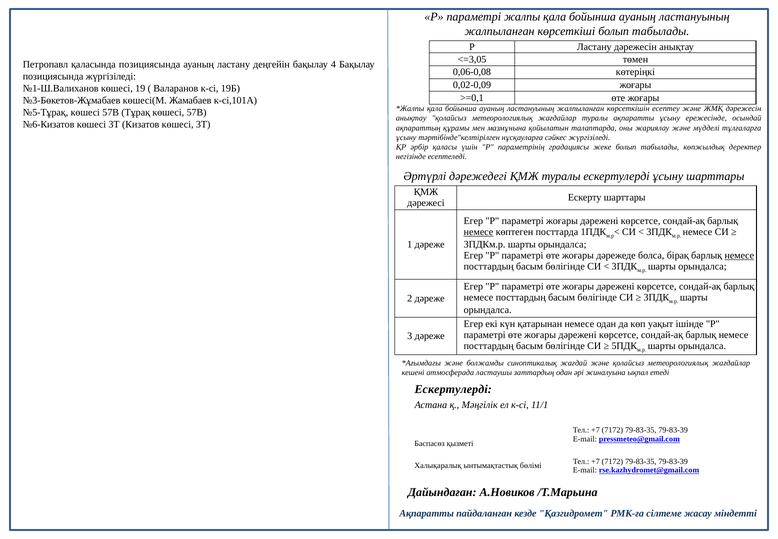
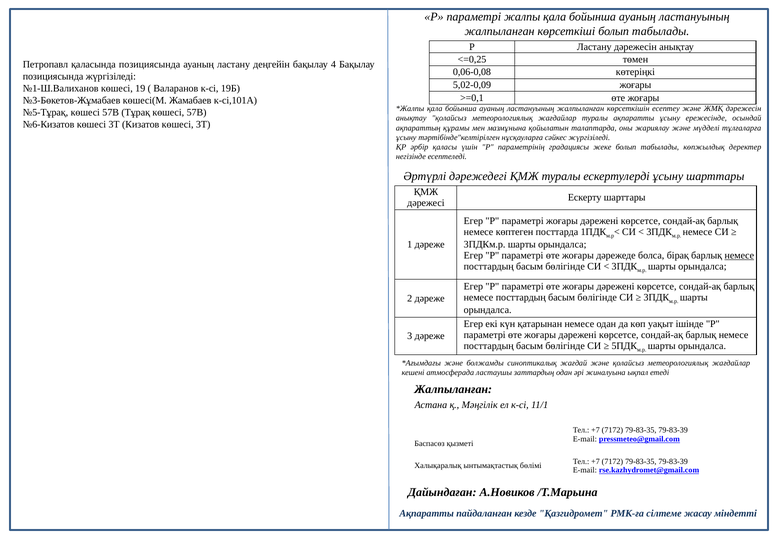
<=3,05: <=3,05 -> <=0,25 (472, 59)
0,02-0,09: 0,02-0,09 -> 5,02-0,09 (472, 85)
немесе underline: present -> none (478, 232)
Ескертулерді: Ескертулерді -> Жалпыланған (453, 389)
